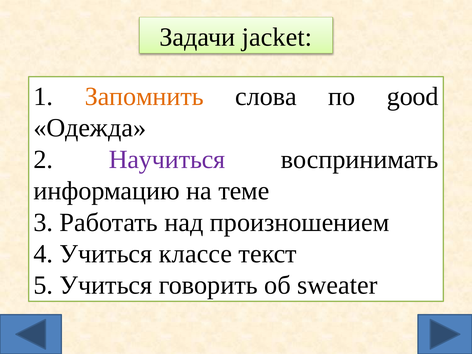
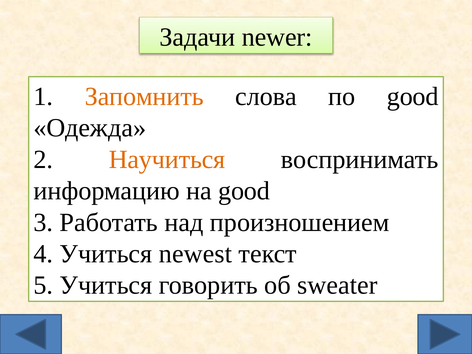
jacket: jacket -> newer (277, 37)
Научиться colour: purple -> orange (167, 159)
на теме: теме -> good (244, 191)
классе: классе -> newest (195, 254)
